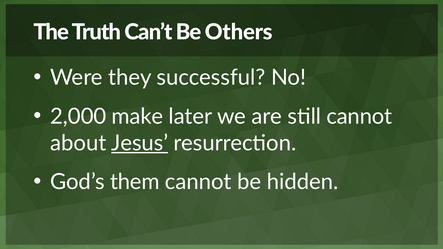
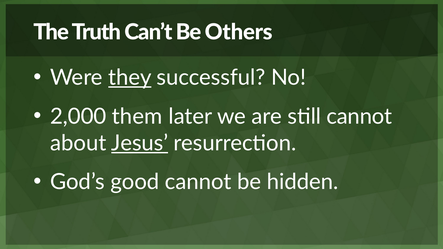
they underline: none -> present (130, 78)
make: make -> them (137, 117)
them: them -> good (135, 182)
